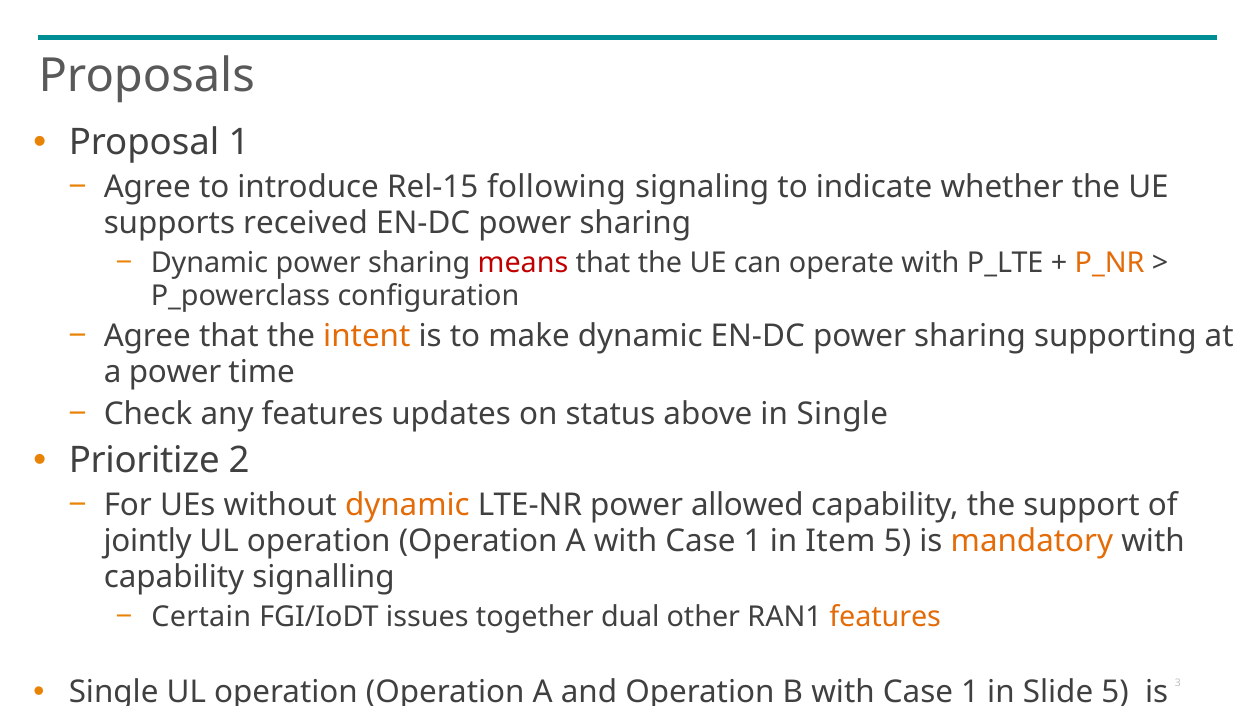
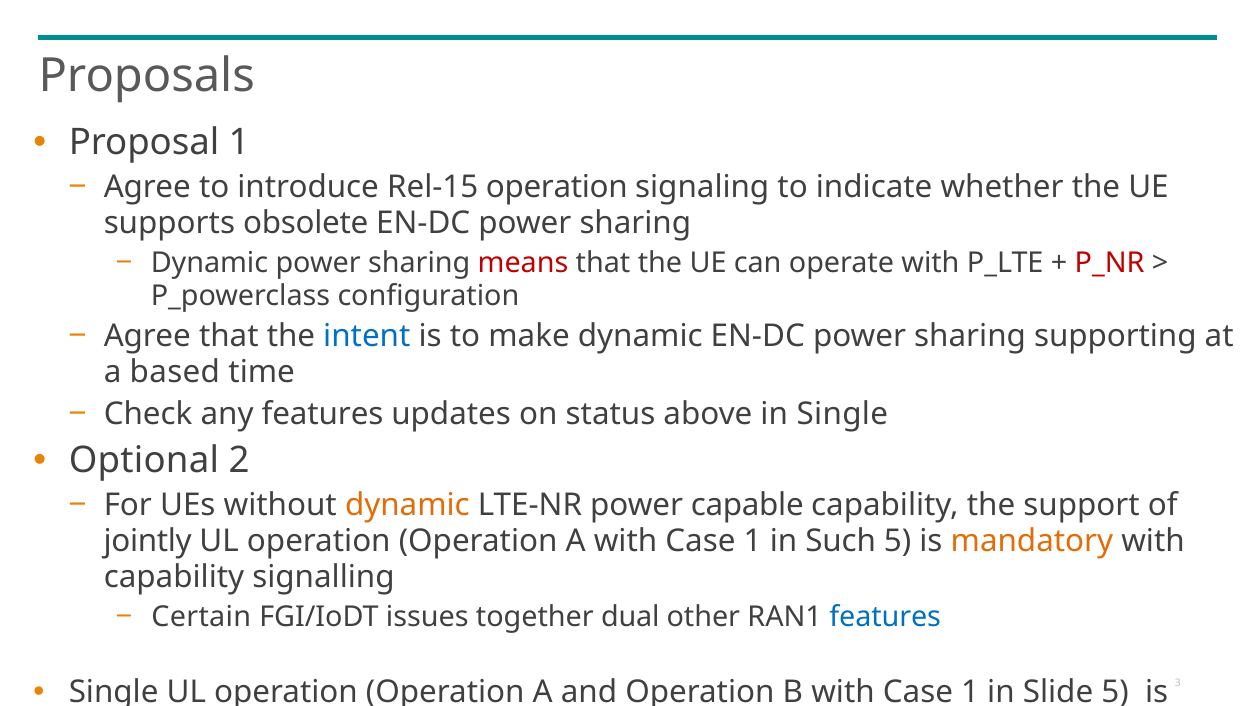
Rel-15 following: following -> operation (557, 187)
received: received -> obsolete (306, 223)
P_NR colour: orange -> red (1110, 263)
intent colour: orange -> blue (367, 336)
a power: power -> based (175, 372)
Prioritize: Prioritize -> Optional (144, 460)
power allowed: allowed -> capable (747, 505)
Item: Item -> Such (841, 541)
features colour: orange -> blue (885, 617)
